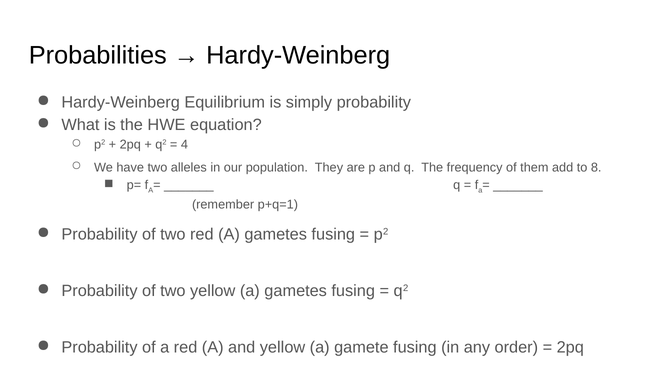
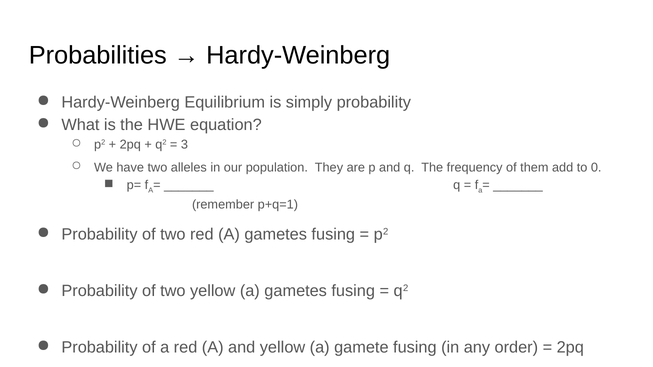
4: 4 -> 3 (184, 145)
8: 8 -> 0 (596, 167)
